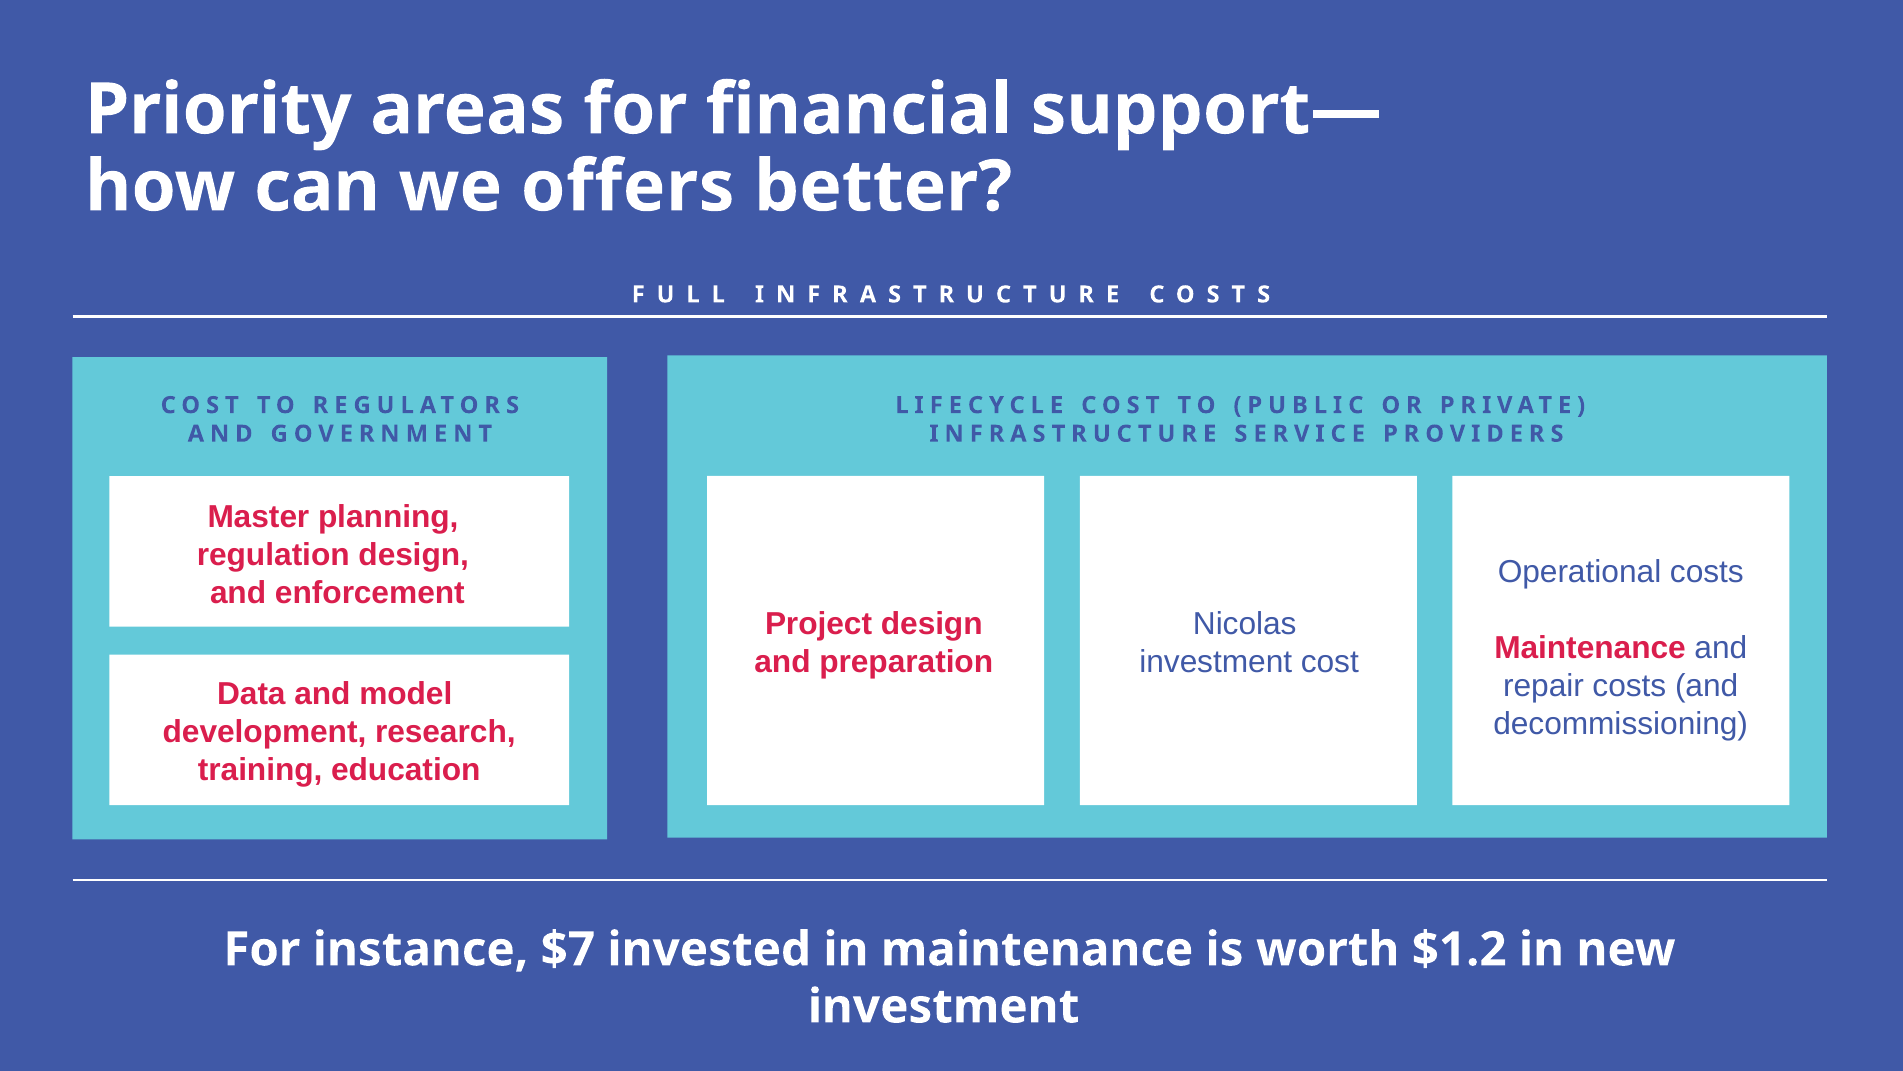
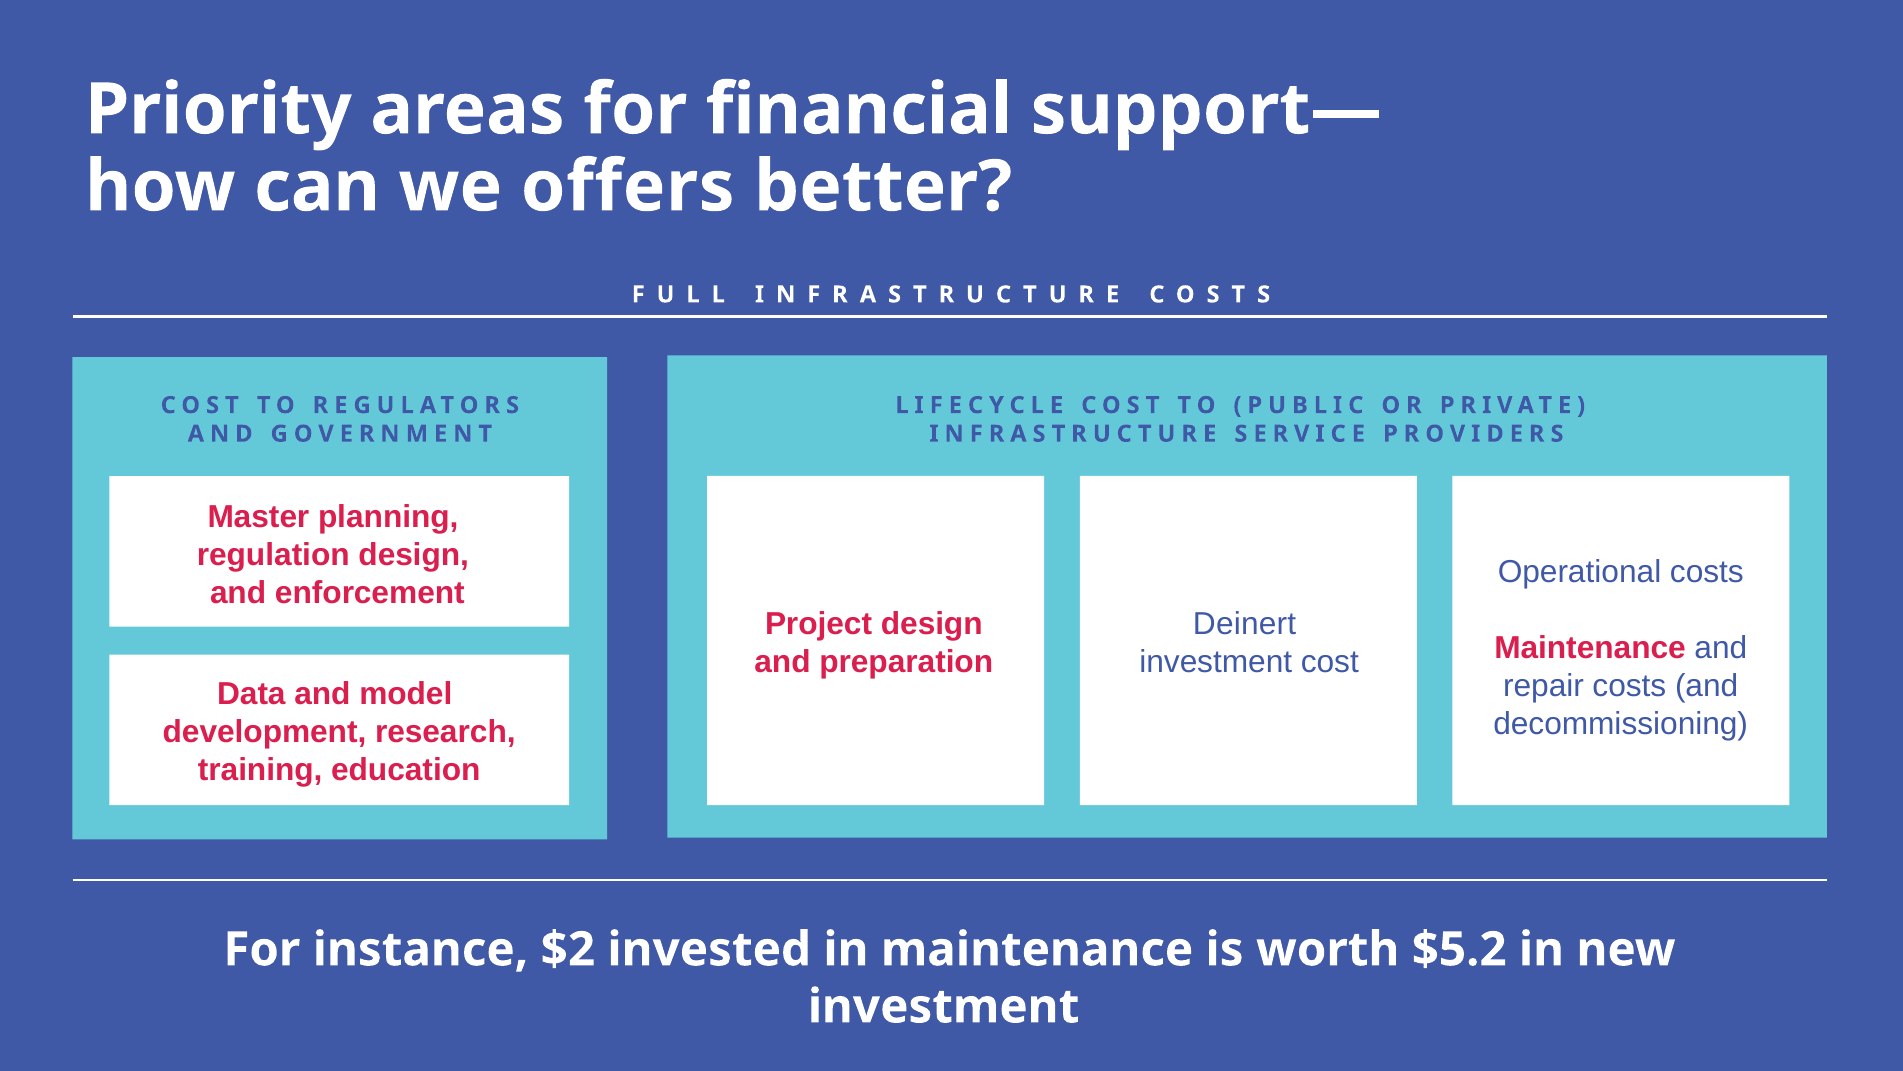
Nicolas: Nicolas -> Deinert (1245, 624)
$7: $7 -> $2 (568, 949)
$1.2: $1.2 -> $5.2 (1459, 949)
